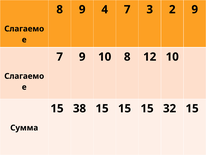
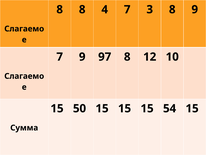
8 9: 9 -> 8 (82, 9)
3 2: 2 -> 8 (172, 9)
9 10: 10 -> 97 (105, 57)
38: 38 -> 50 (80, 108)
32: 32 -> 54 (170, 108)
